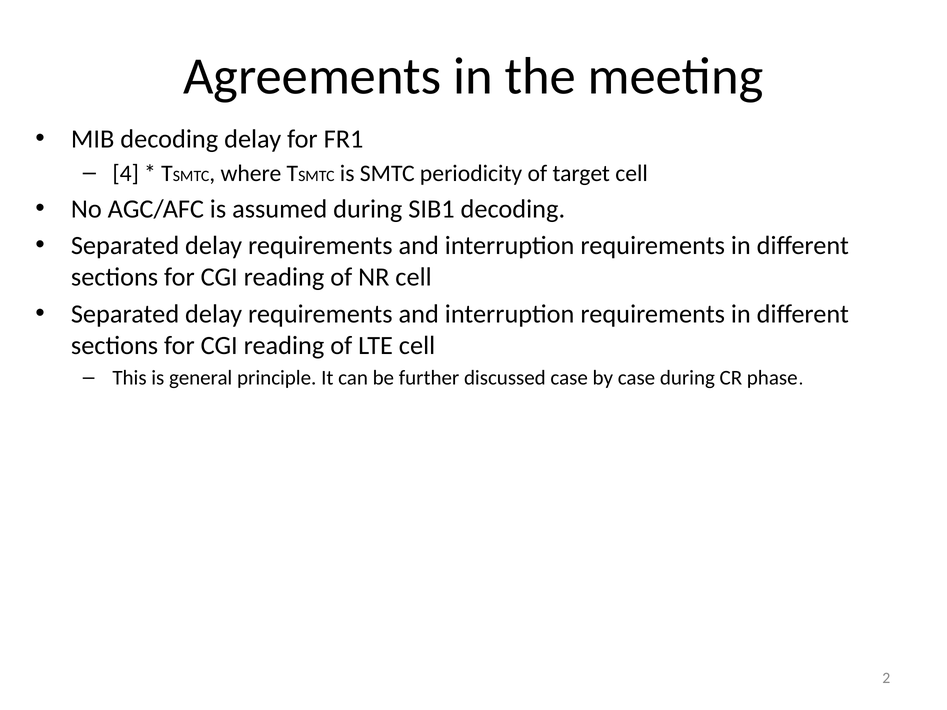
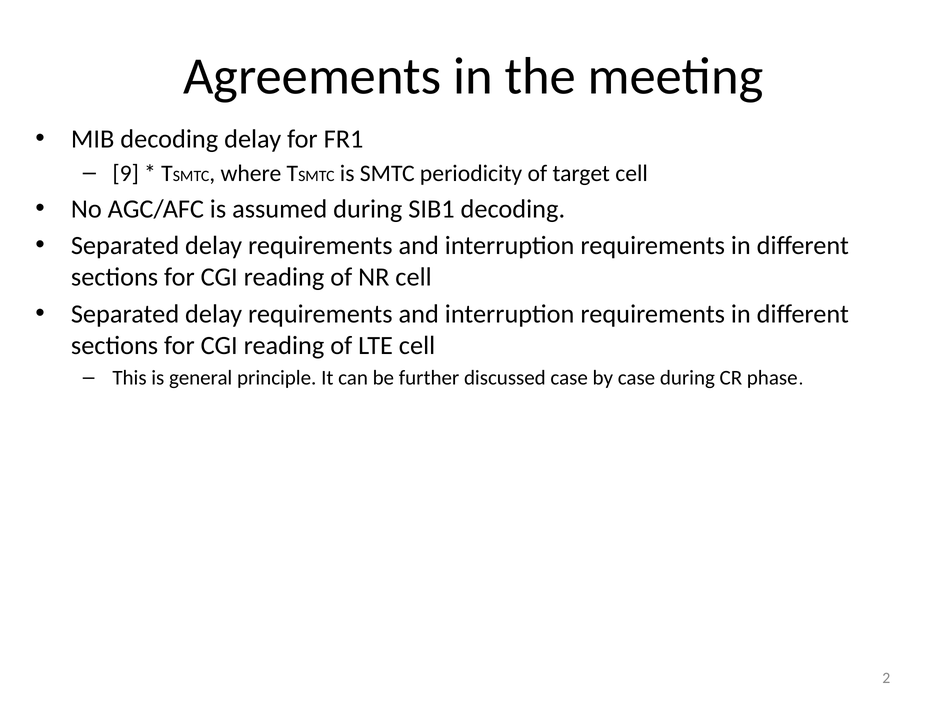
4: 4 -> 9 (126, 173)
